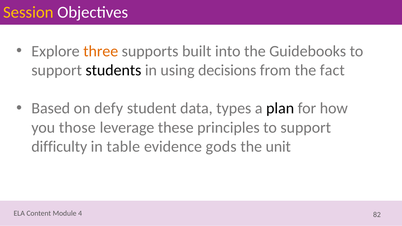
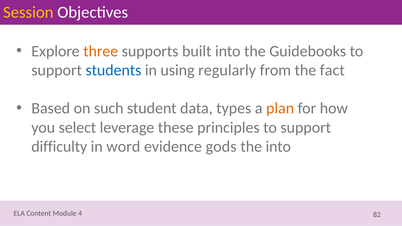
students colour: black -> blue (113, 70)
decisions: decisions -> regularly (227, 70)
defy: defy -> such (109, 108)
plan colour: black -> orange (280, 108)
those: those -> select (77, 128)
table: table -> word (123, 147)
the unit: unit -> into (278, 147)
